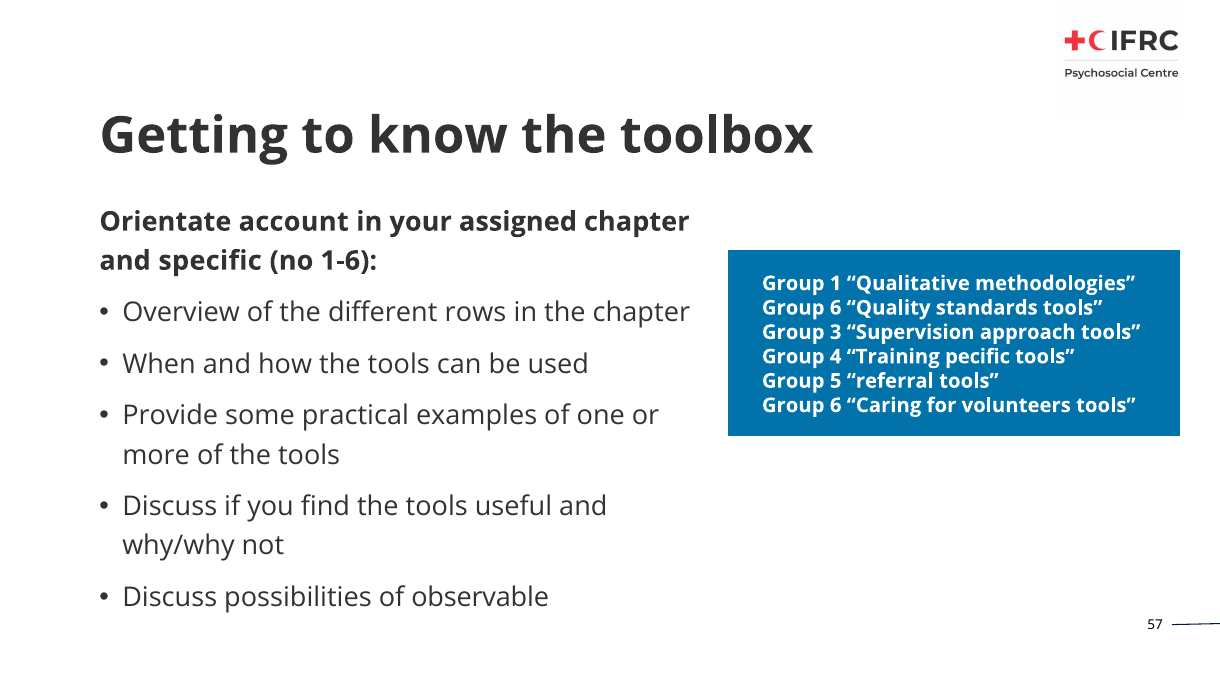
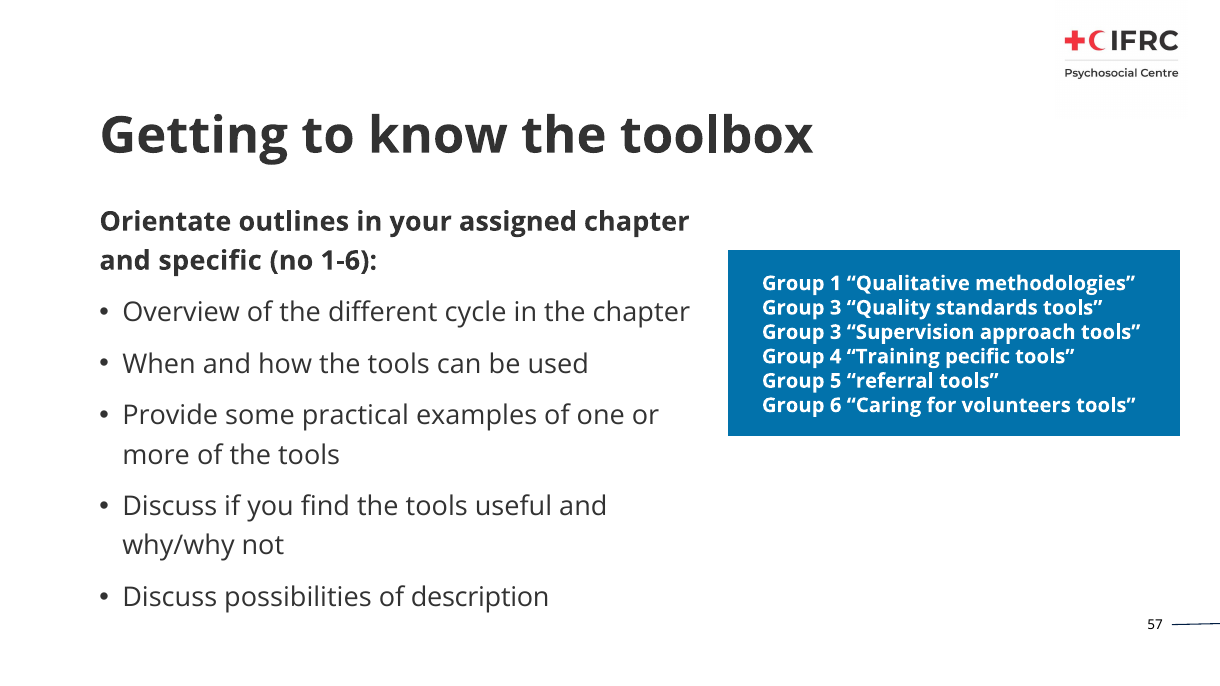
account: account -> outlines (294, 222)
rows: rows -> cycle (476, 313)
6: 6 -> 3 (836, 308)
observable: observable -> description (480, 598)
